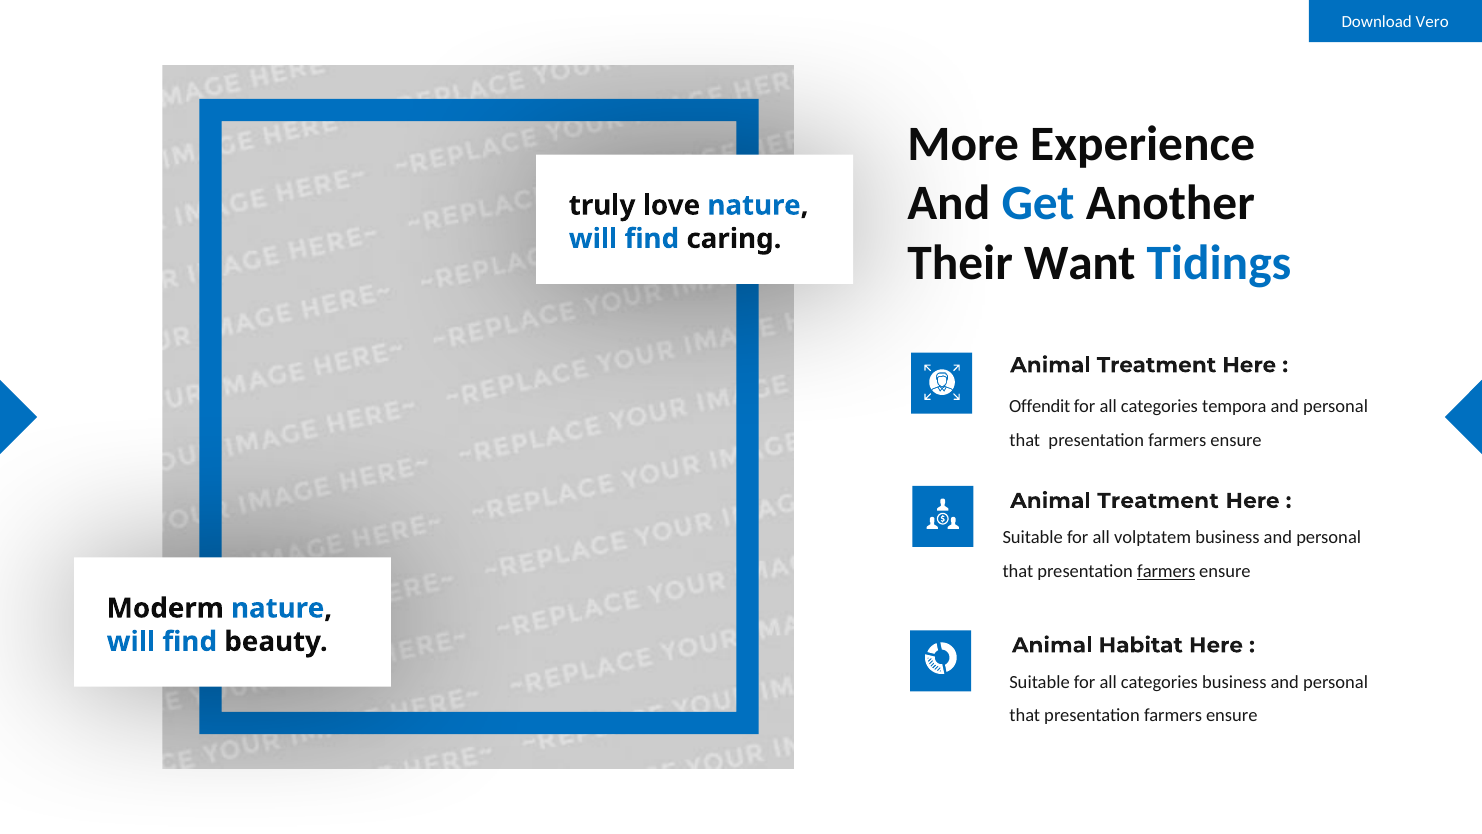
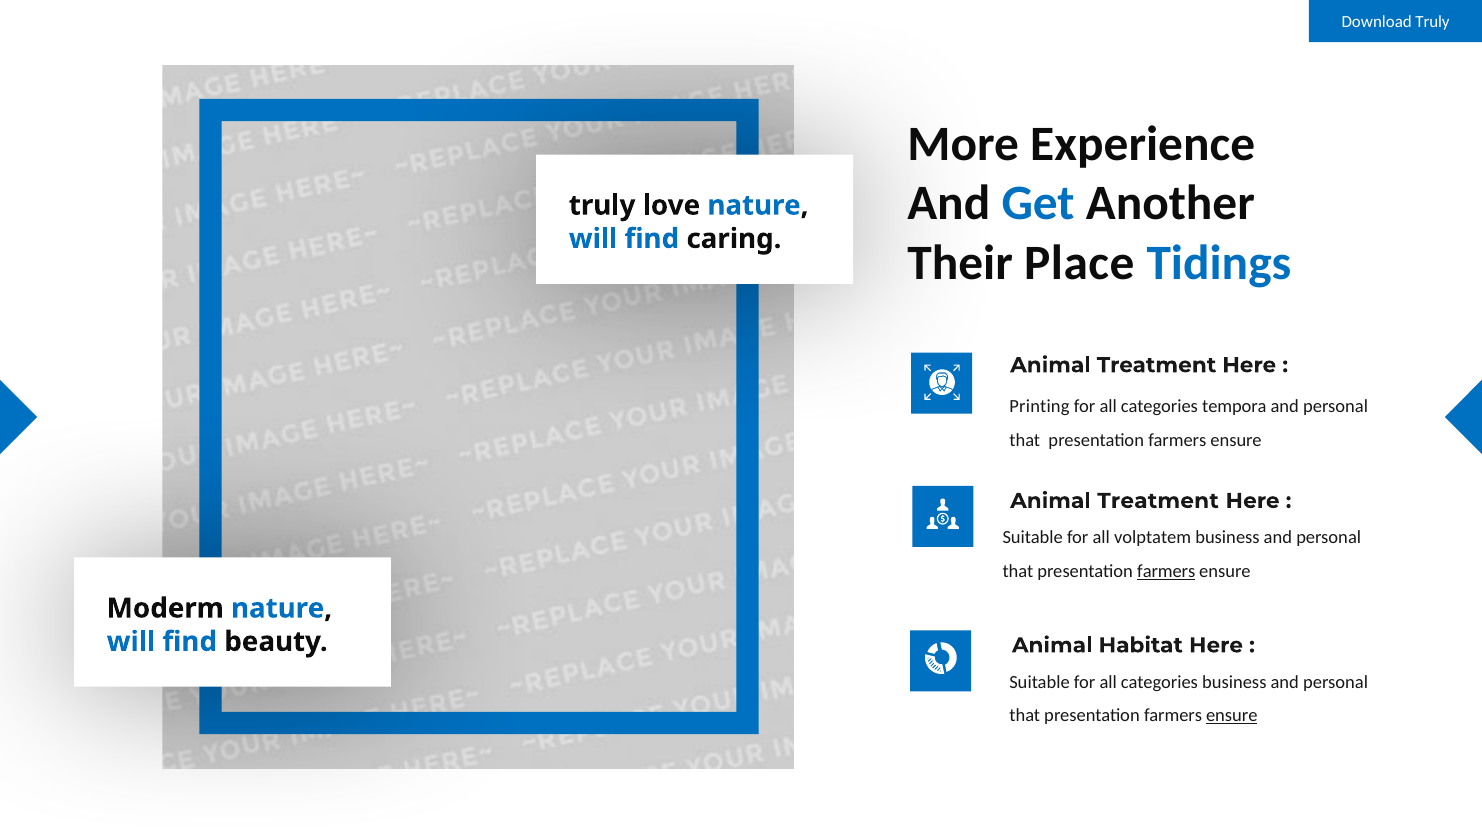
Download Vero: Vero -> Truly (1432, 22)
Want: Want -> Place (1079, 263)
Offendit: Offendit -> Printing (1040, 407)
ensure underline: none -> present (1232, 715)
